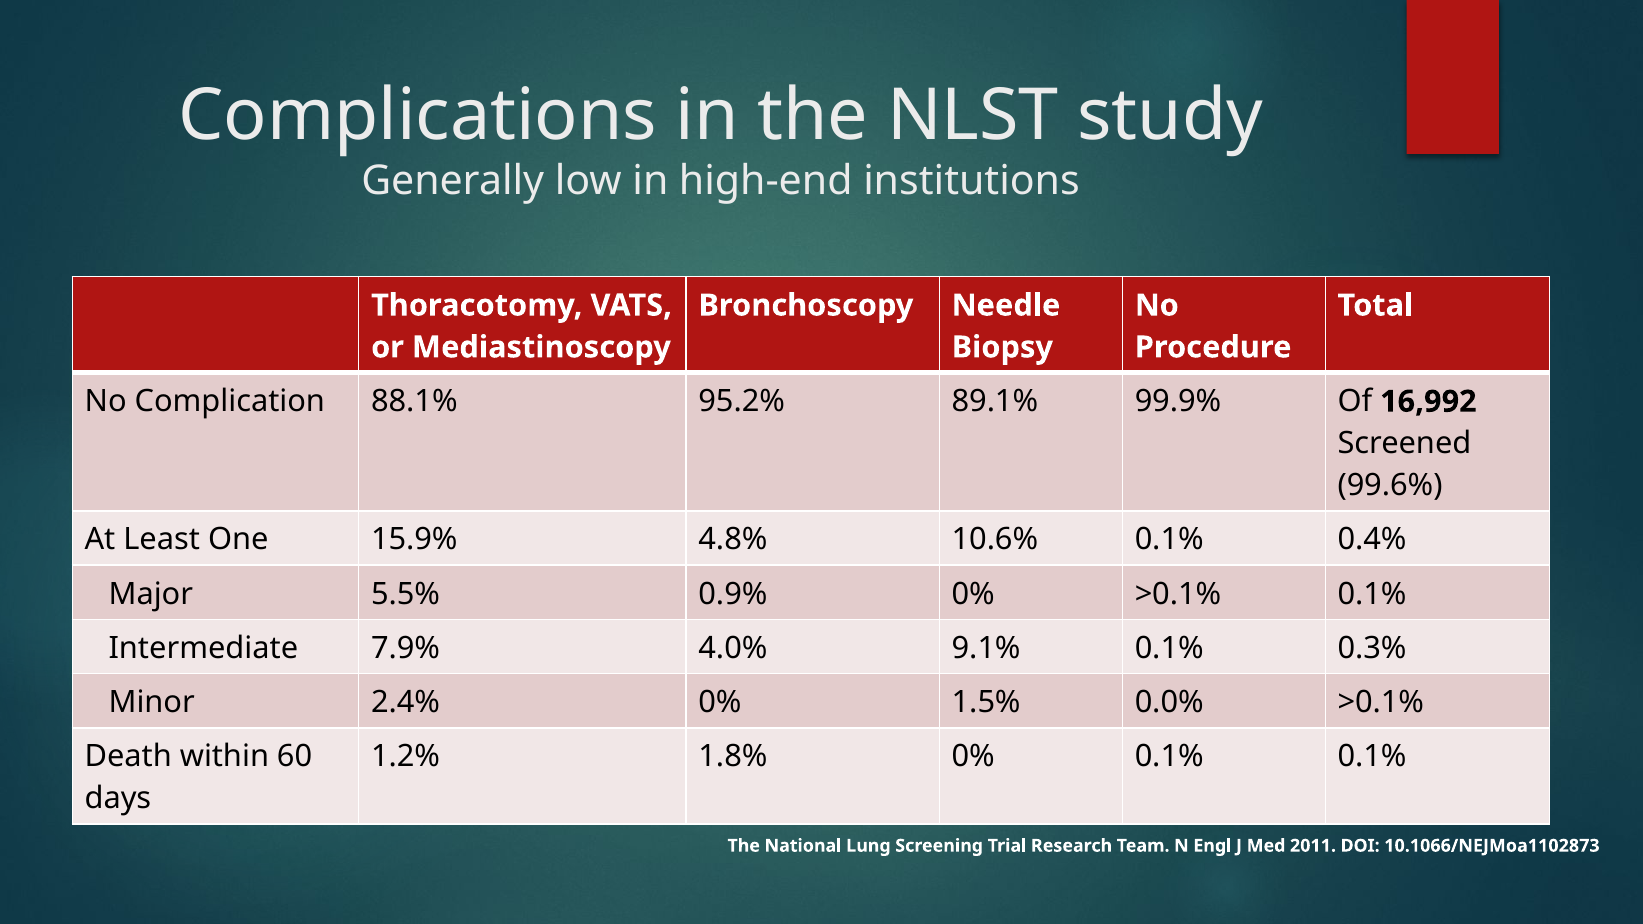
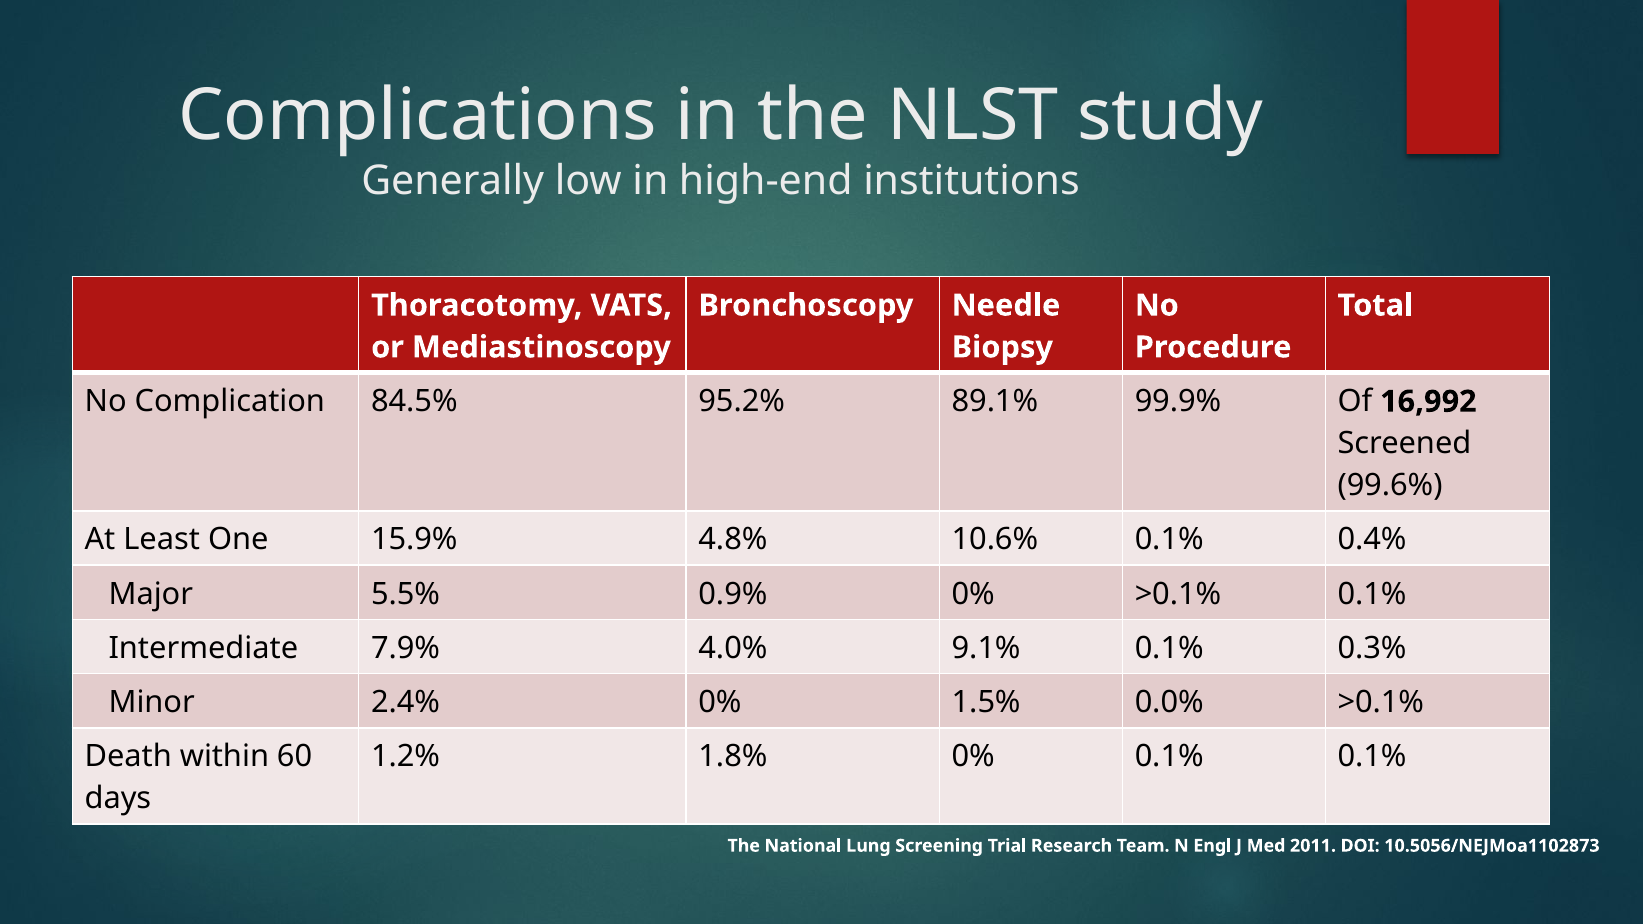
88.1%: 88.1% -> 84.5% (414, 402)
10.1066/NEJMoa1102873: 10.1066/NEJMoa1102873 -> 10.5056/NEJMoa1102873 (1492, 846)
